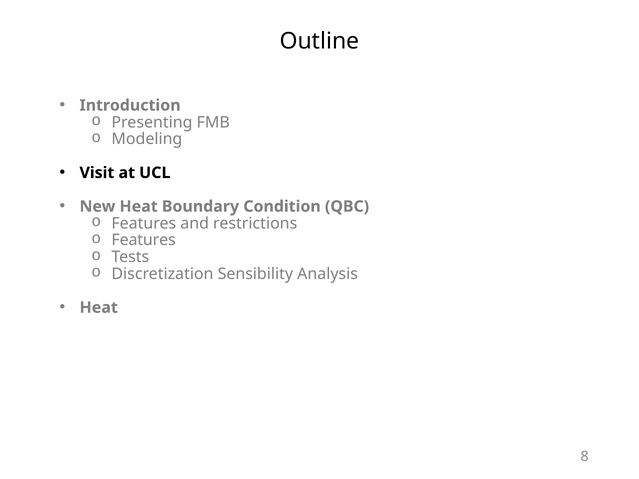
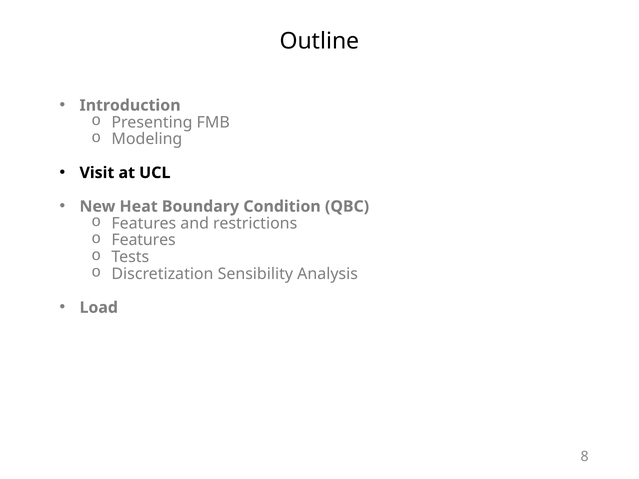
Heat: Heat -> Load (99, 308)
